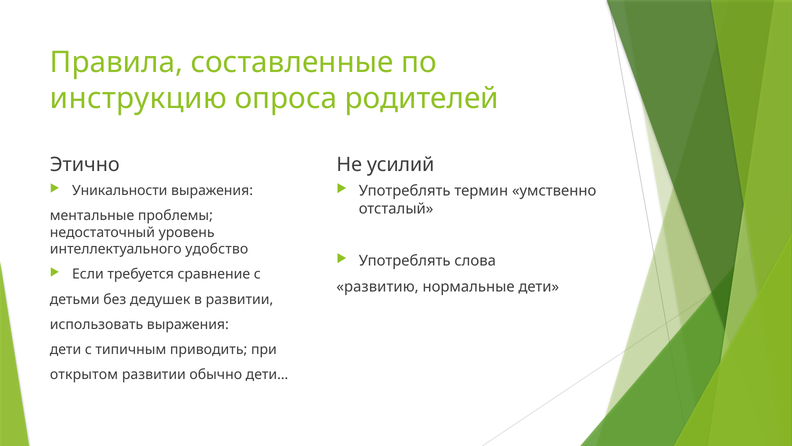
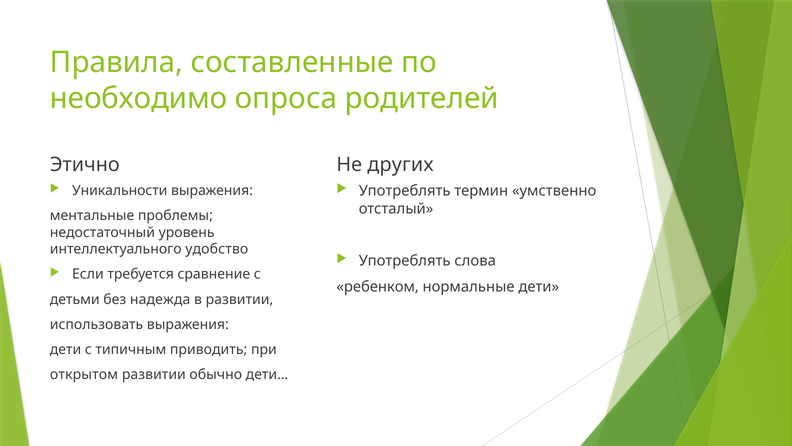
инструкцию: инструкцию -> необходимо (139, 98)
усилий: усилий -> других (400, 164)
развитию: развитию -> ребенком (378, 287)
дедушек: дедушек -> надежда (160, 299)
